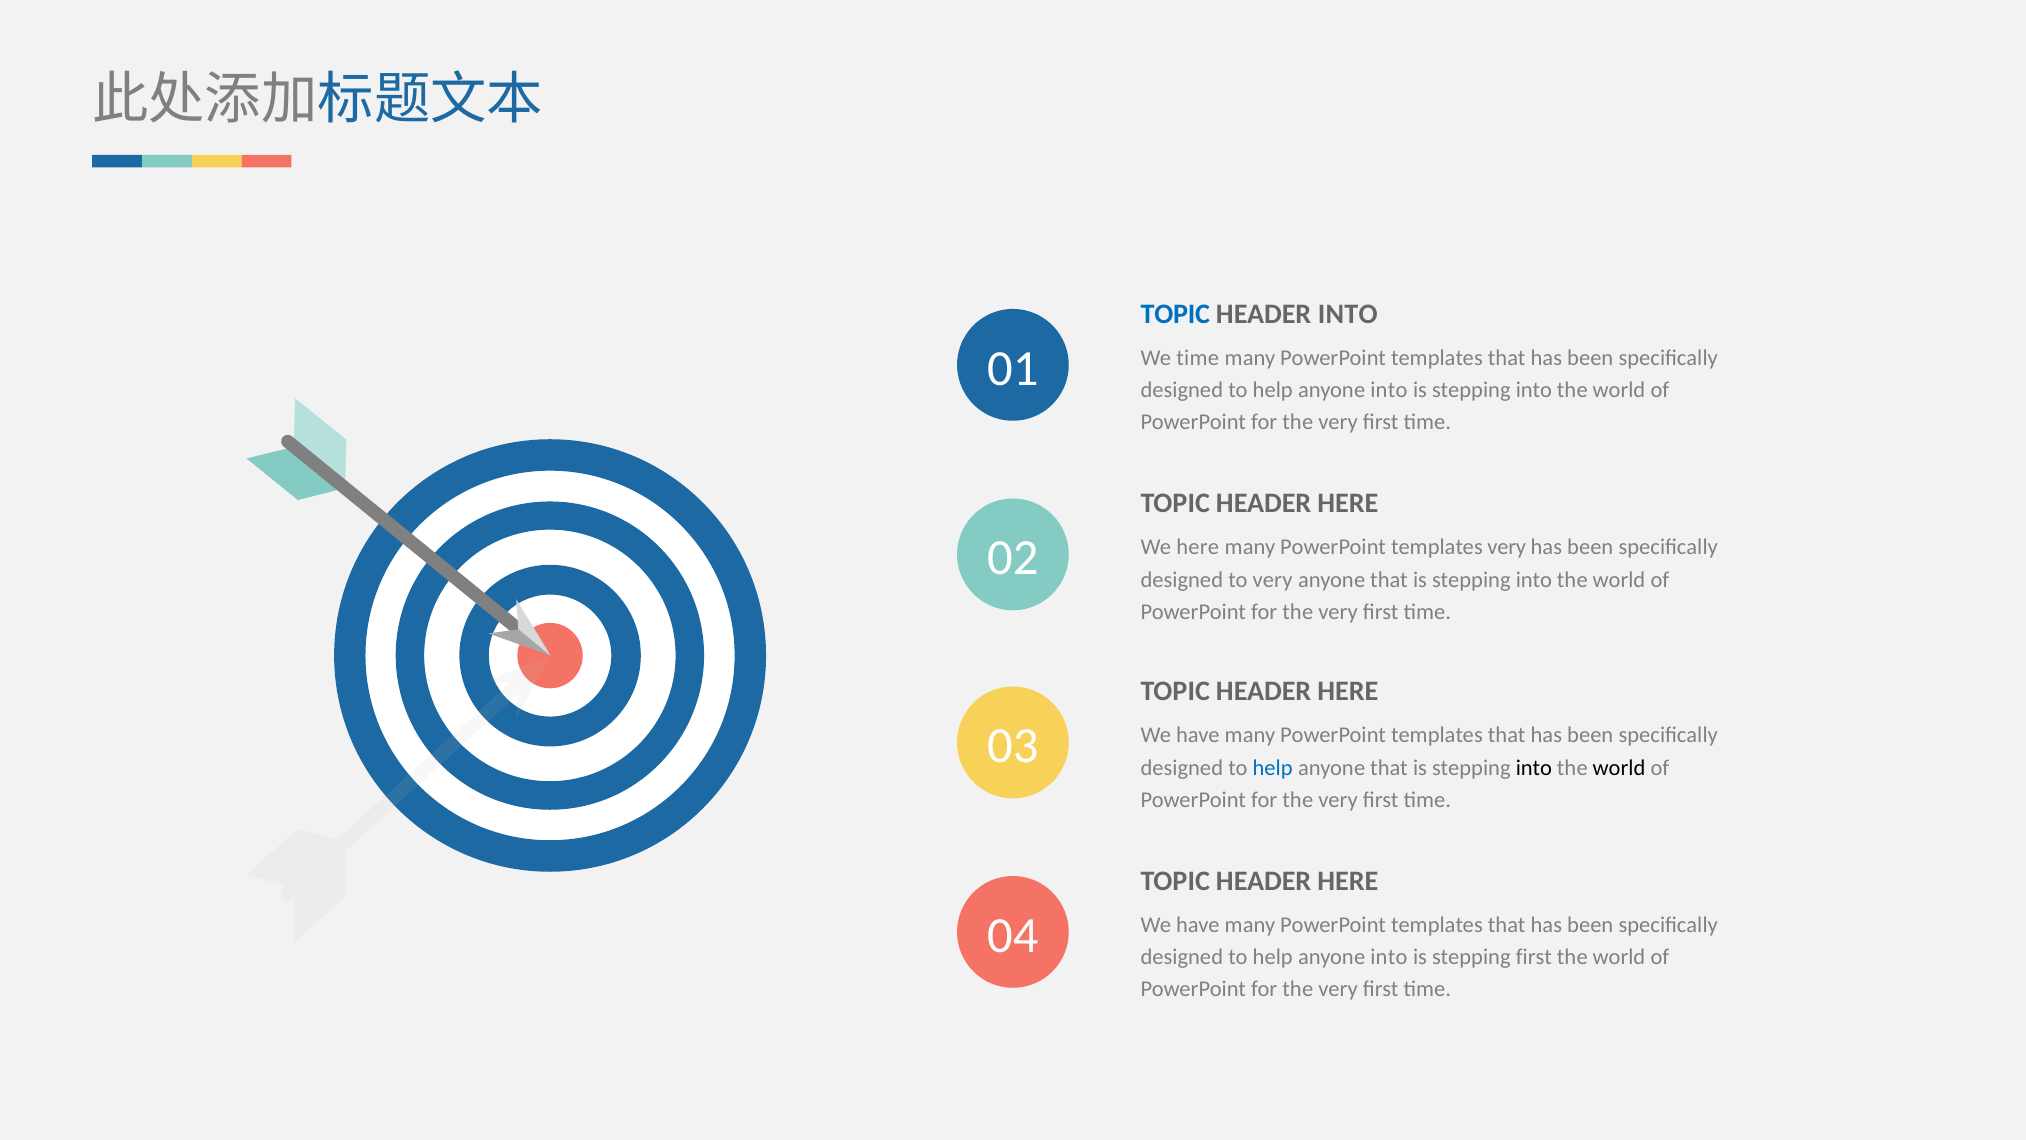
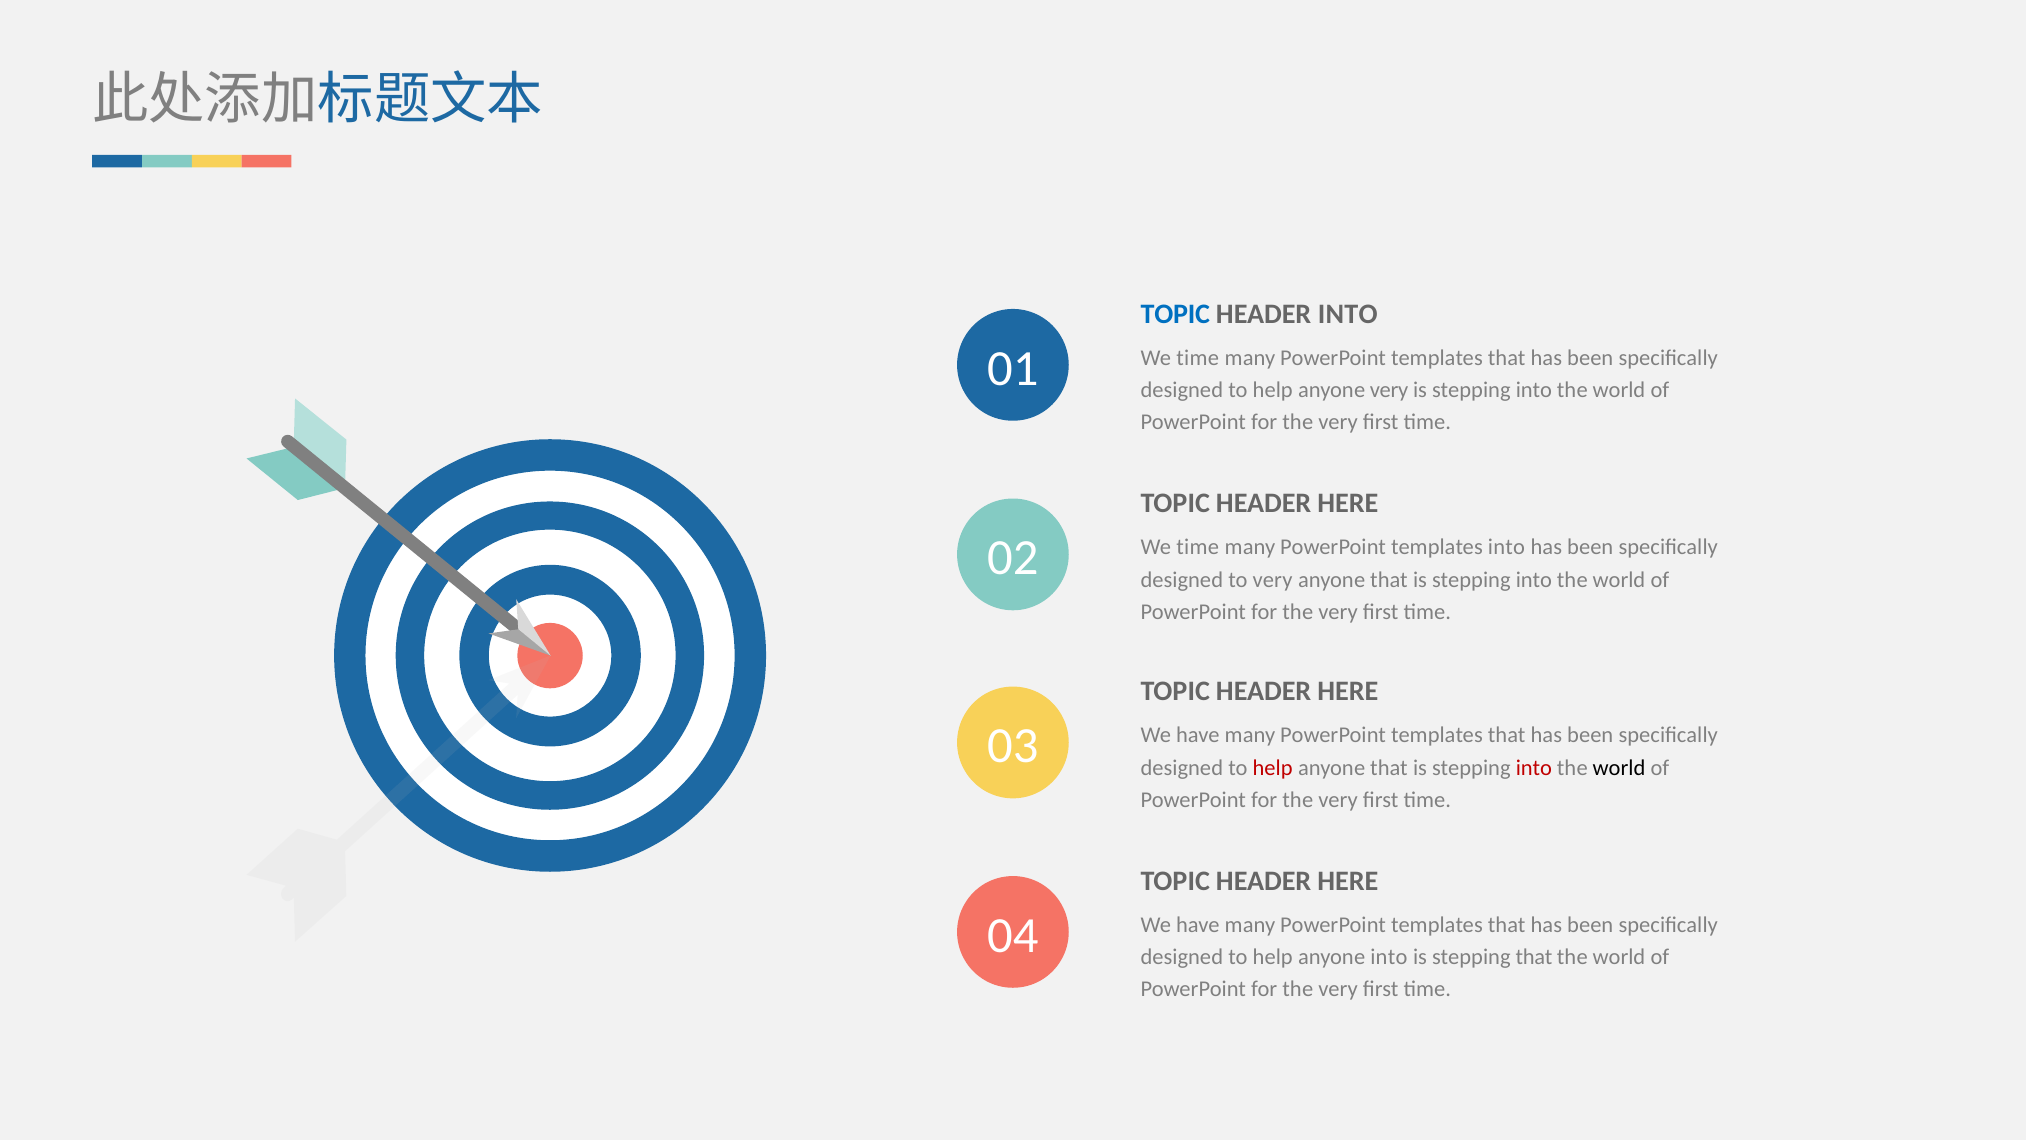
into: into -> very (1389, 390)
here: here -> time (1198, 547)
templates very: very -> into (1507, 547)
help colour: blue -> red (1273, 767)
into colour: black -> red (1534, 767)
stepping first: first -> that (1534, 957)
